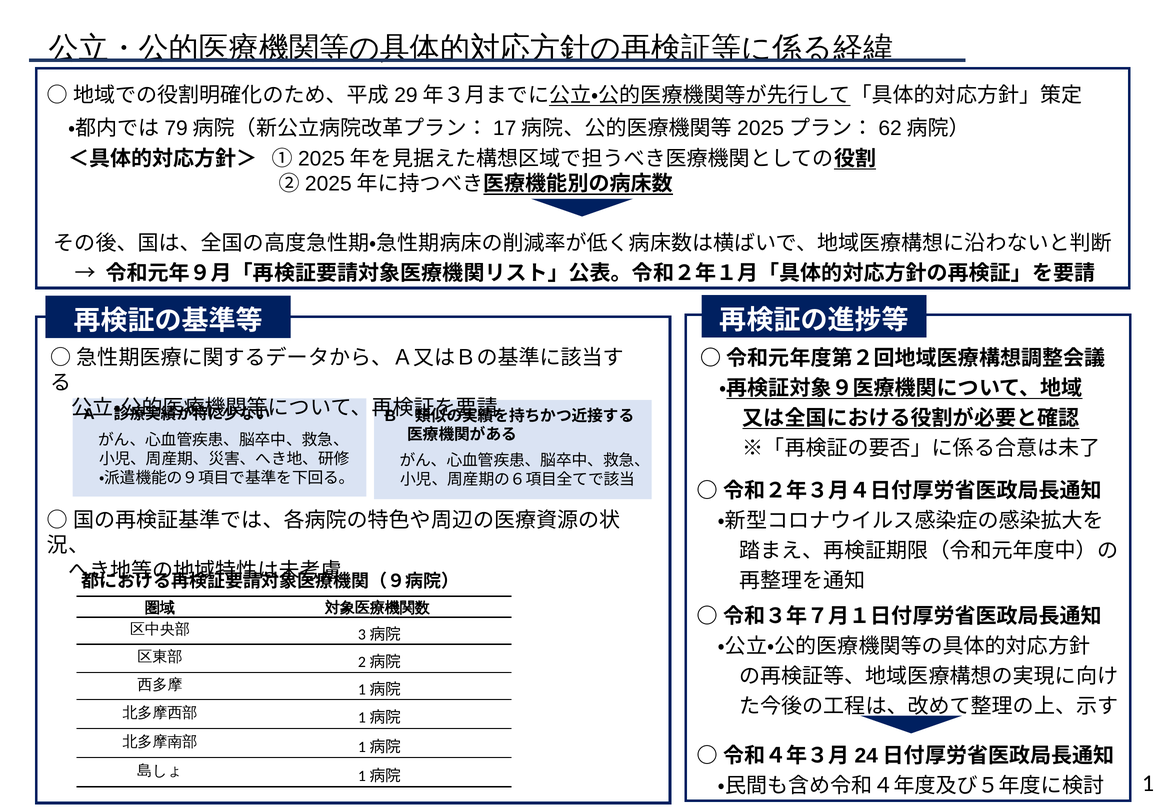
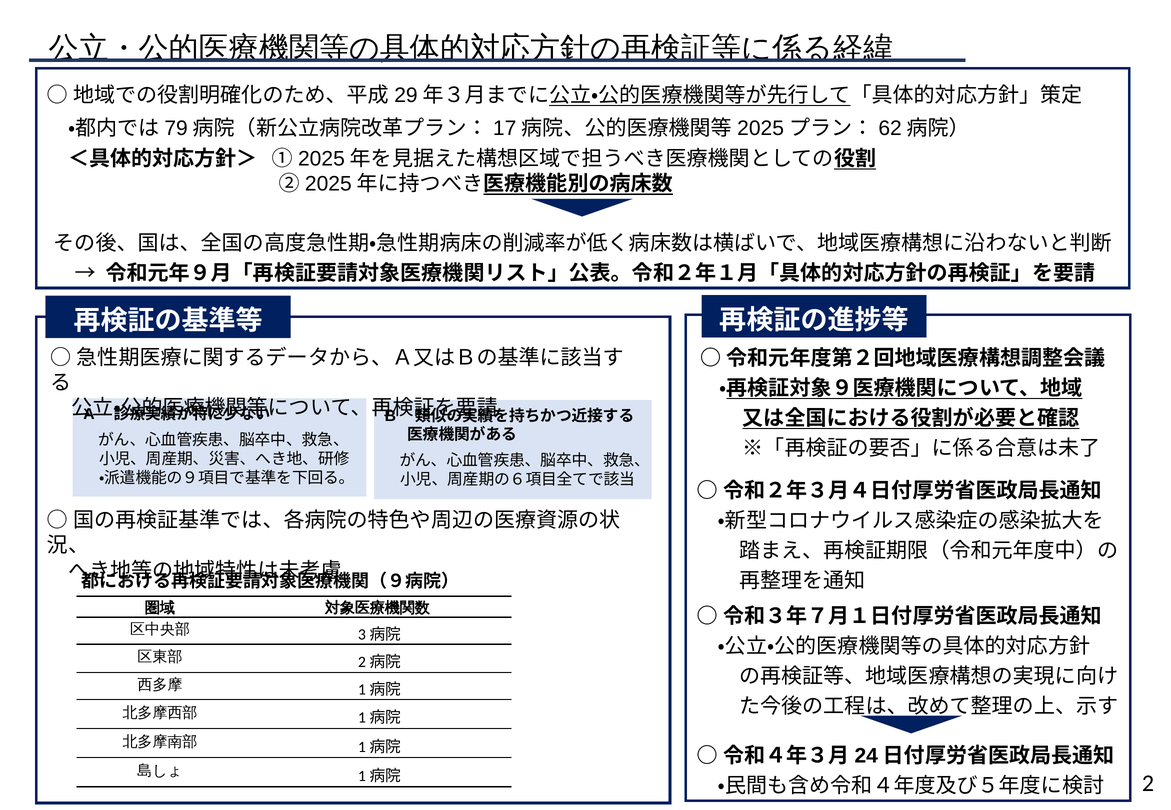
1: 1 -> 2 (1148, 784)
